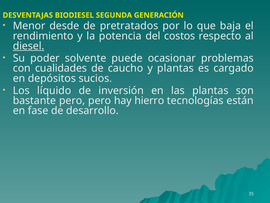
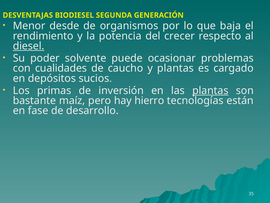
pretratados: pretratados -> organismos (129, 26)
costos: costos -> crecer (180, 36)
líquido: líquido -> primas (54, 90)
plantas underline: none -> present (210, 90)
bastante pero: pero -> maíz (72, 100)
